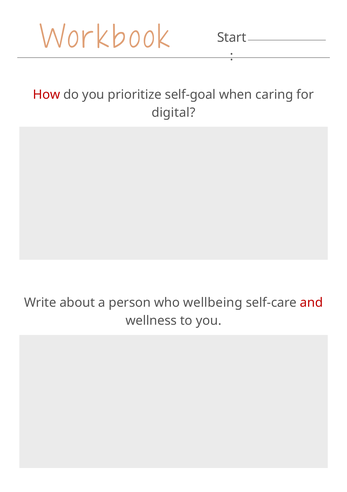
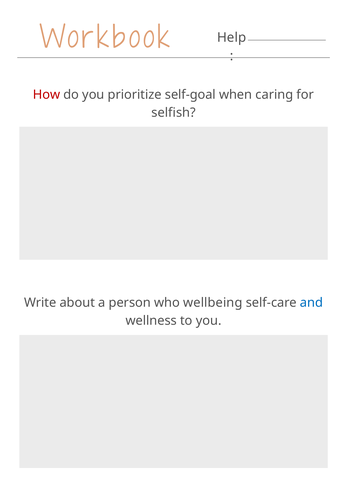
Start: Start -> Help (232, 37)
digital: digital -> selfish (174, 112)
and colour: red -> blue (311, 302)
